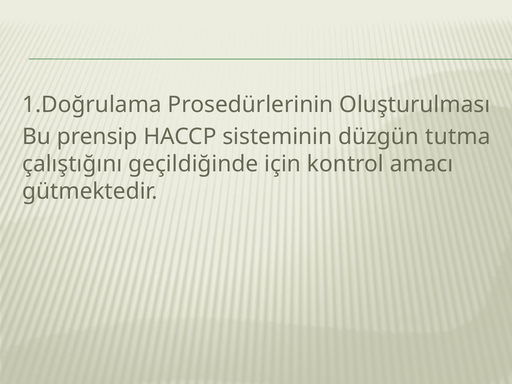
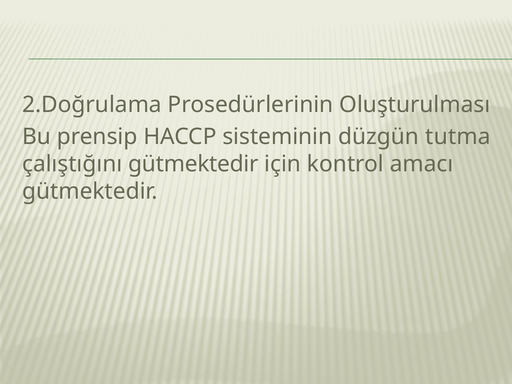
1.Doğrulama: 1.Doğrulama -> 2.Doğrulama (92, 105)
çalıştığını geçildiğinde: geçildiğinde -> gütmektedir (193, 164)
